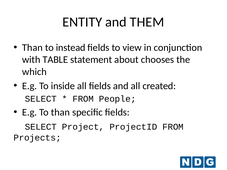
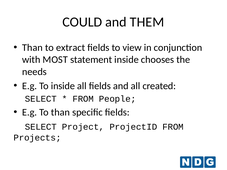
ENTITY: ENTITY -> COULD (82, 22)
instead: instead -> extract (71, 48)
TABLE: TABLE -> MOST (55, 60)
statement about: about -> inside (127, 60)
which: which -> needs (34, 72)
